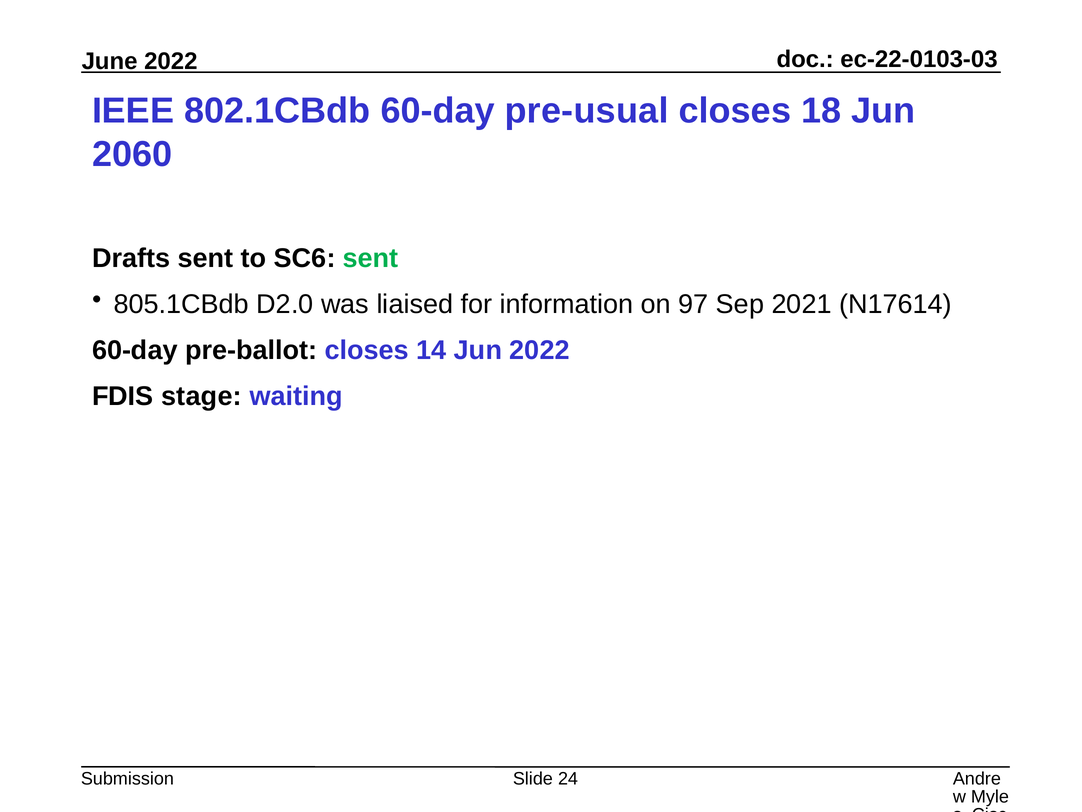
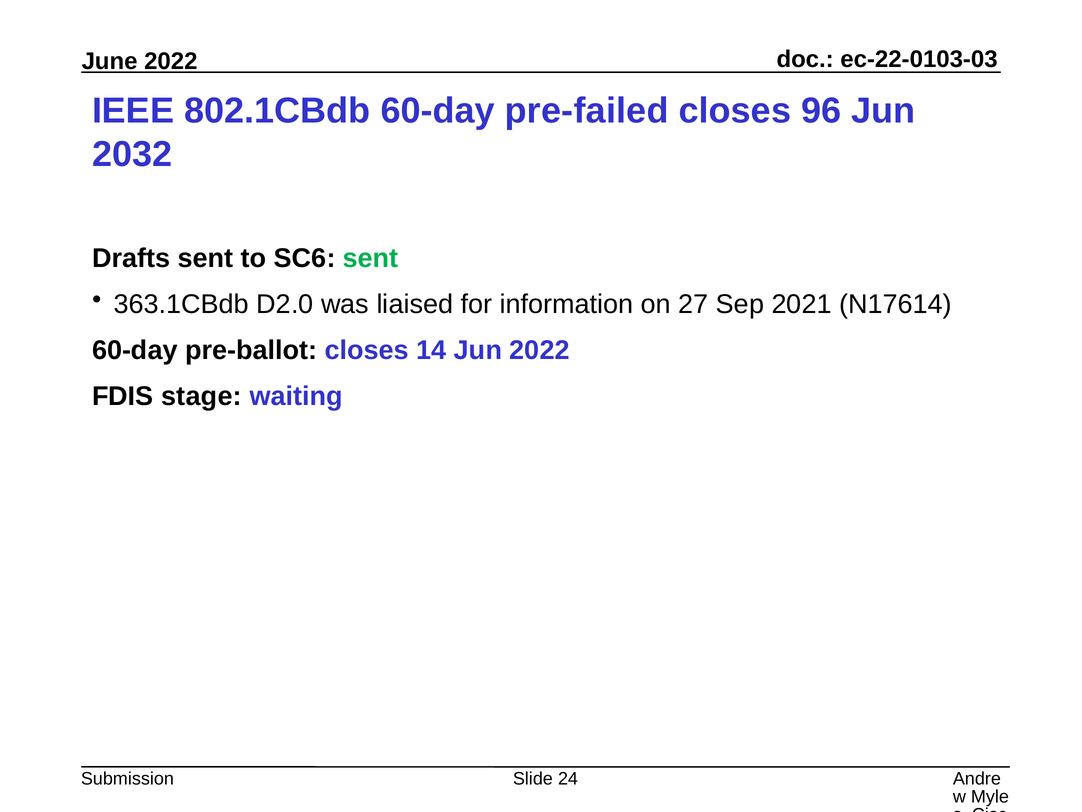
pre-usual: pre-usual -> pre-failed (587, 111)
18: 18 -> 96 (821, 111)
2060: 2060 -> 2032 (132, 154)
805.1CBdb: 805.1CBdb -> 363.1CBdb (181, 304)
97: 97 -> 27 (693, 304)
